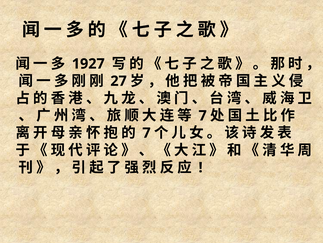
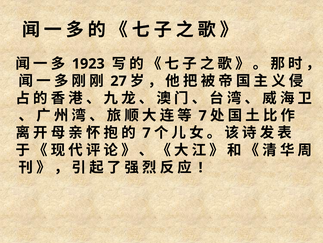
1927: 1927 -> 1923 (88, 64)
